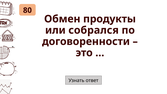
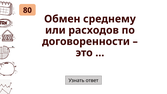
продукты: продукты -> среднему (109, 19)
собрался: собрался -> расходов (94, 30)
